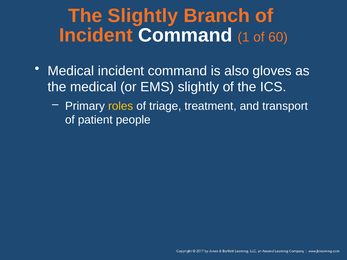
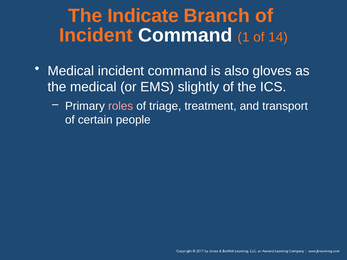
The Slightly: Slightly -> Indicate (143, 16)
60: 60 -> 14 (278, 37)
roles colour: yellow -> pink (121, 106)
patient: patient -> certain (95, 120)
